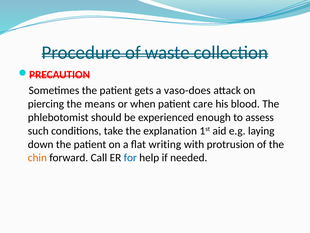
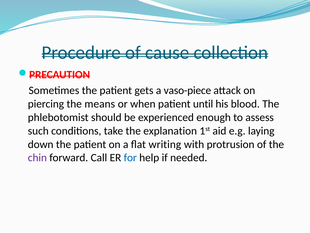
waste: waste -> cause (167, 53)
vaso-does: vaso-does -> vaso-piece (187, 90)
care: care -> until (203, 104)
chin colour: orange -> purple (37, 157)
